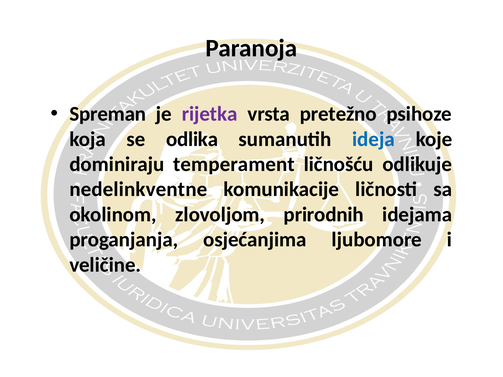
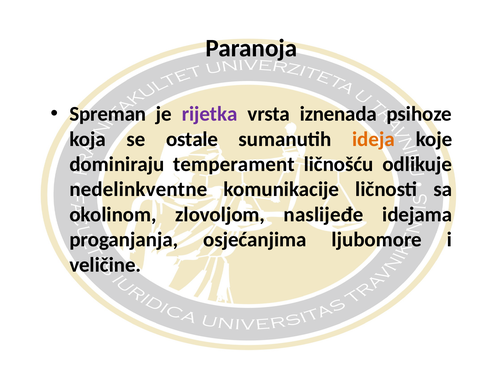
pretežno: pretežno -> iznenada (338, 114)
odlika: odlika -> ostale (192, 139)
ideja colour: blue -> orange (373, 139)
prirodnih: prirodnih -> naslijeđe (324, 215)
